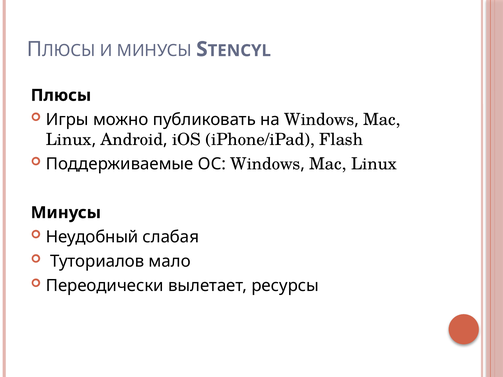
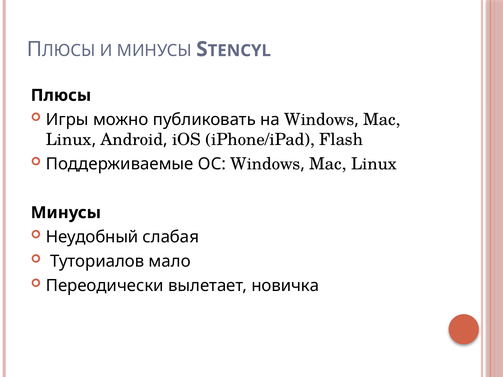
ресурсы: ресурсы -> новичка (285, 286)
